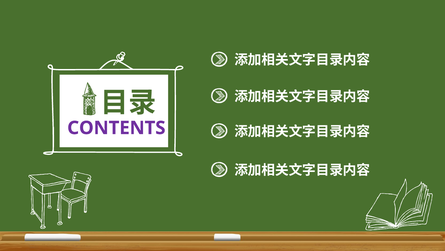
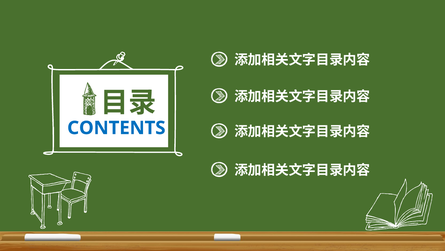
CONTENTS colour: purple -> blue (116, 128)
